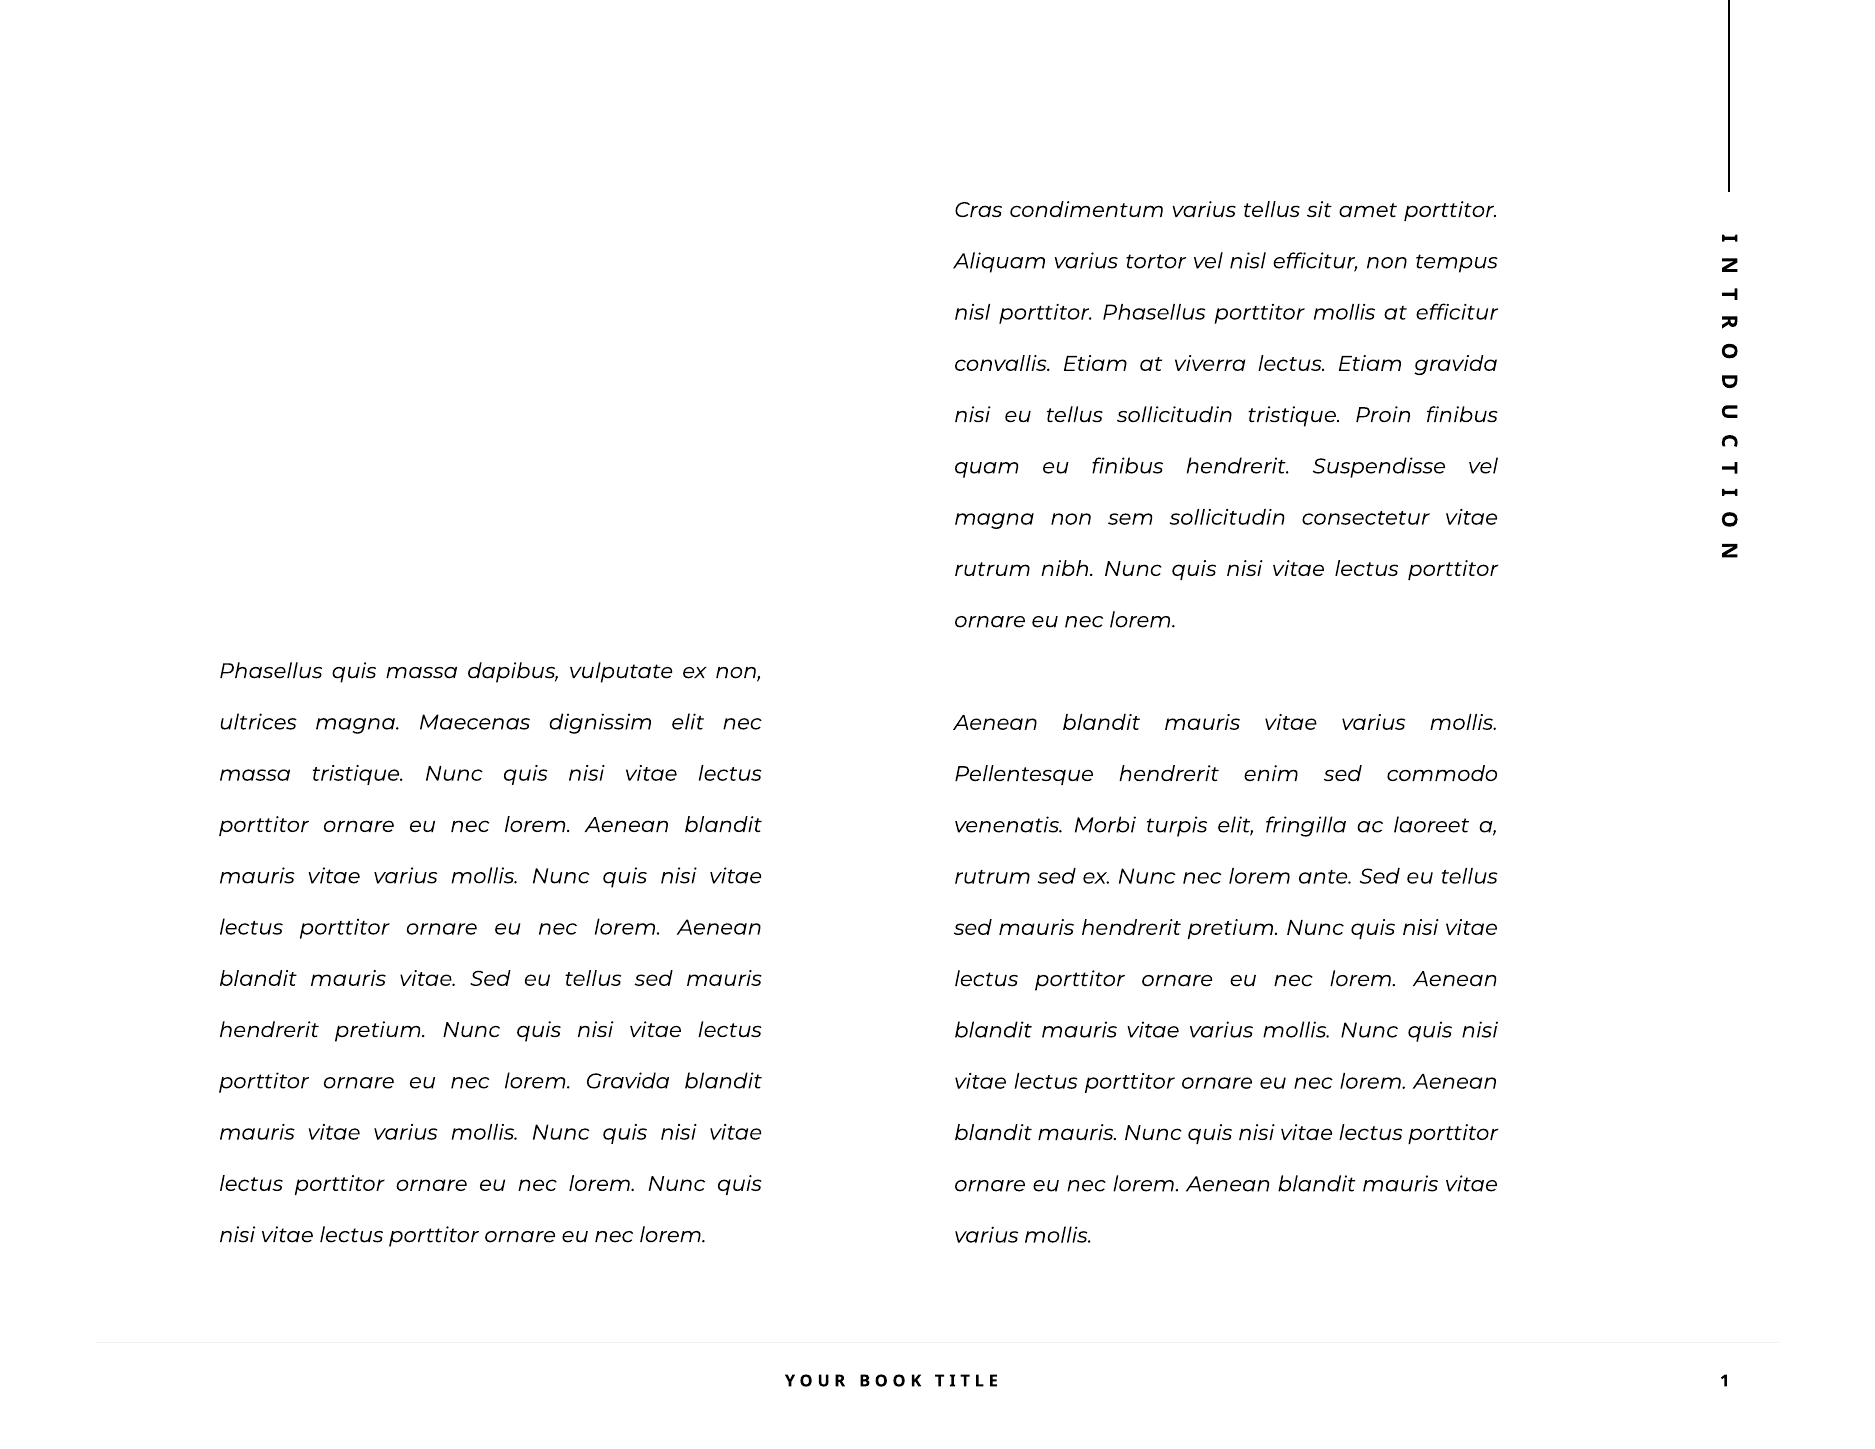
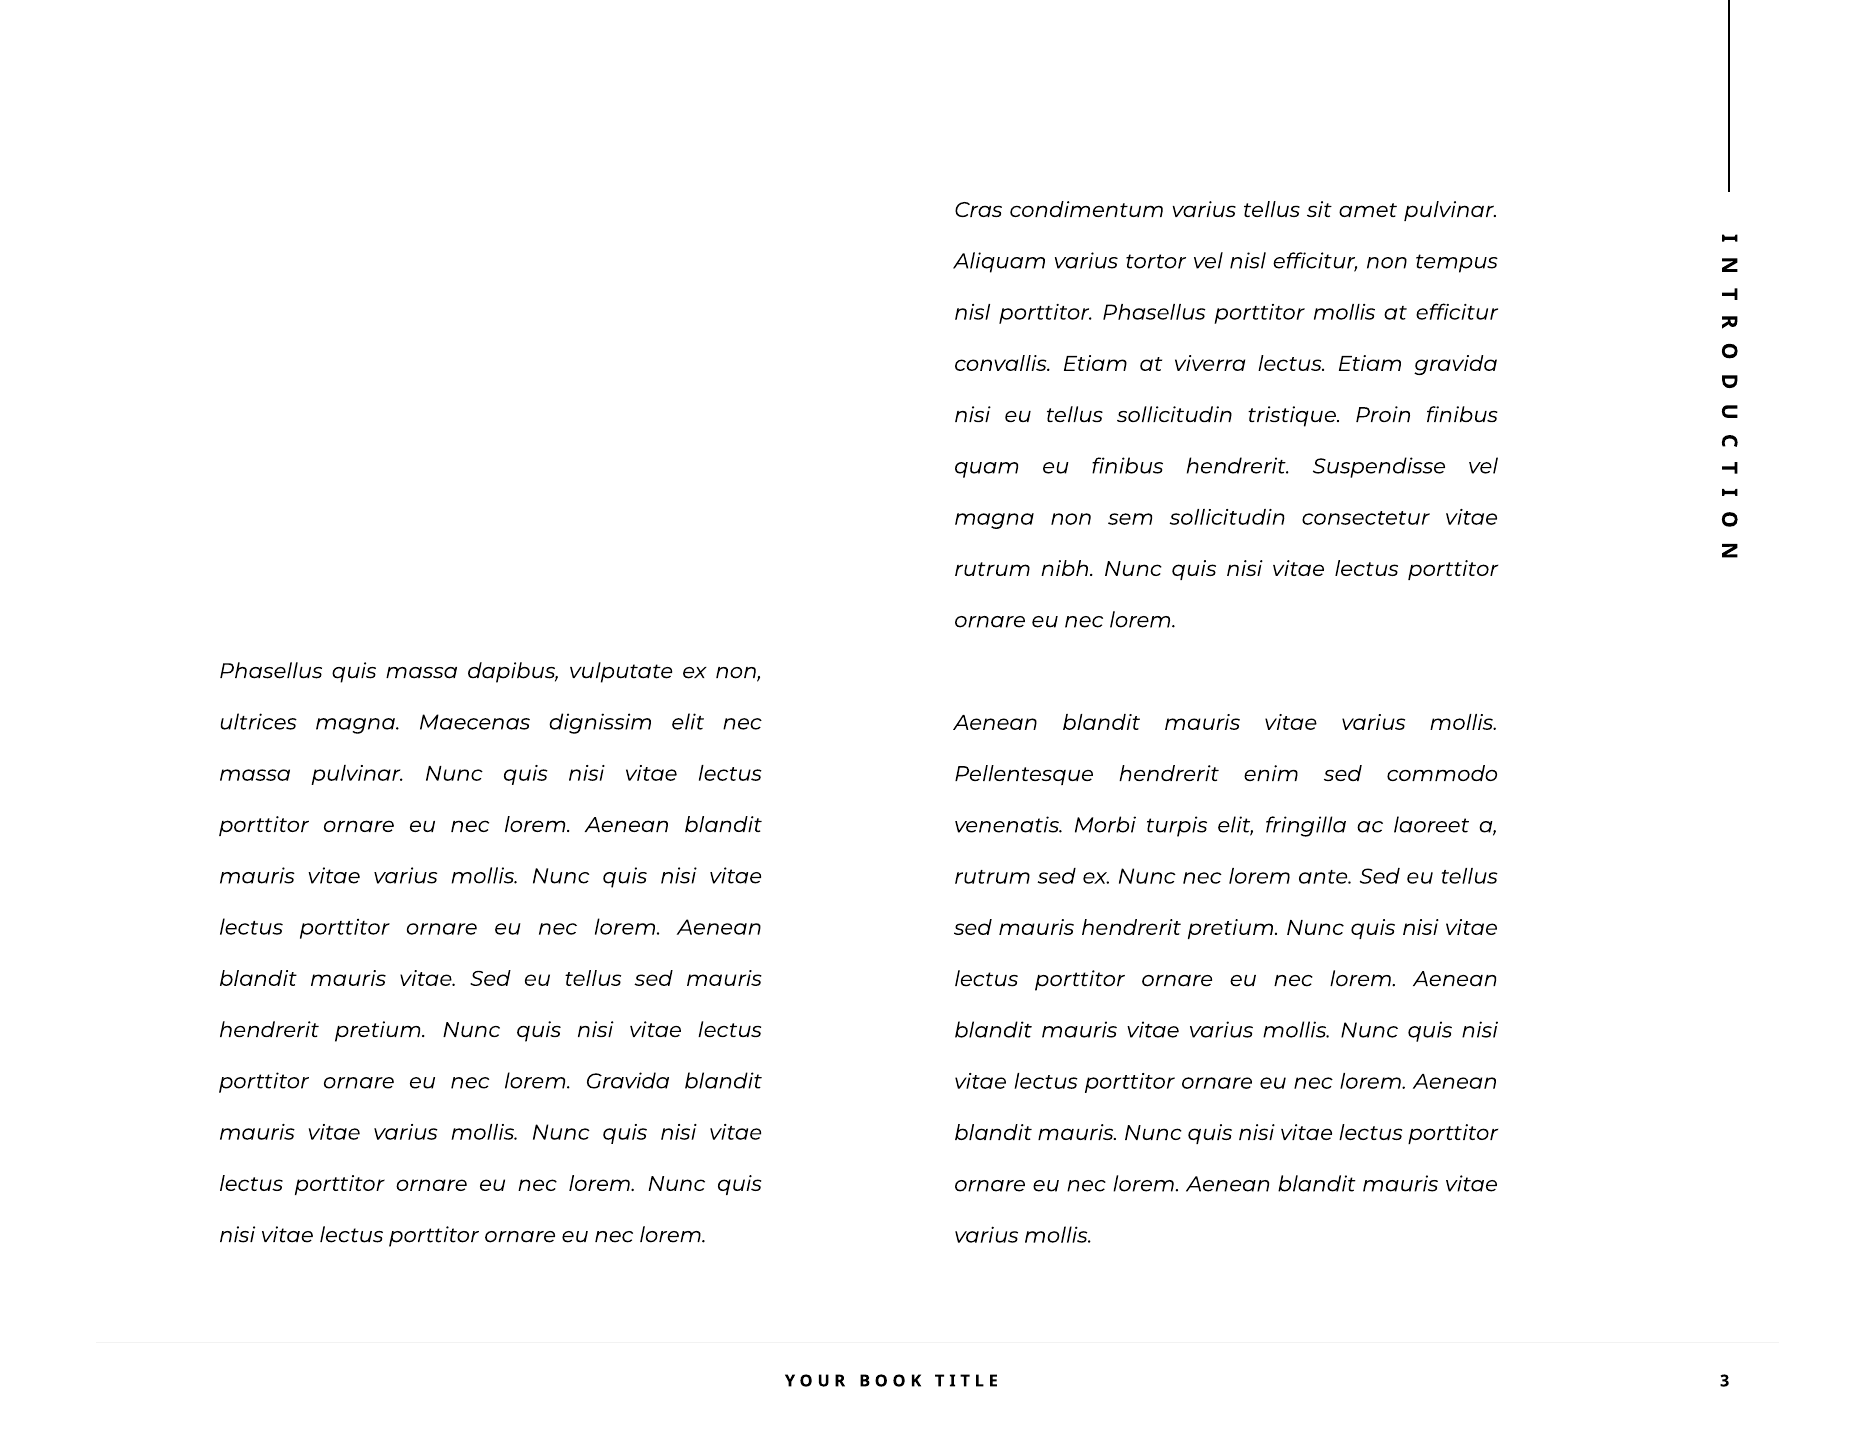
amet porttitor: porttitor -> pulvinar (1451, 210)
massa tristique: tristique -> pulvinar (358, 774)
1: 1 -> 3 (1725, 1381)
